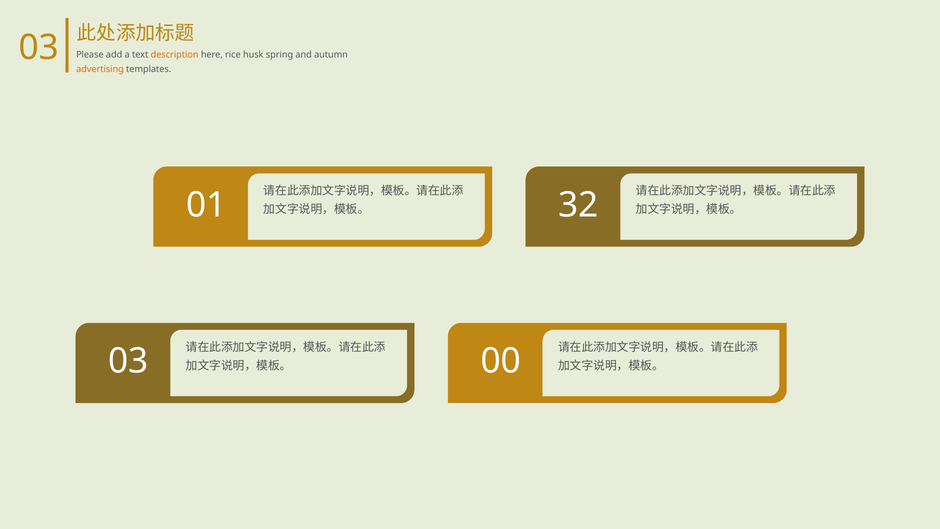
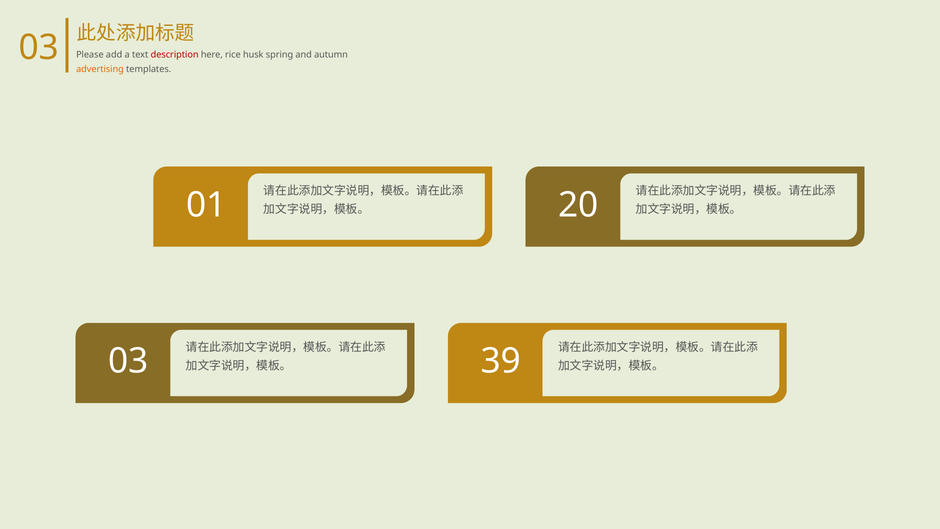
description colour: orange -> red (175, 55)
32: 32 -> 20 (578, 205)
00: 00 -> 39 (501, 361)
